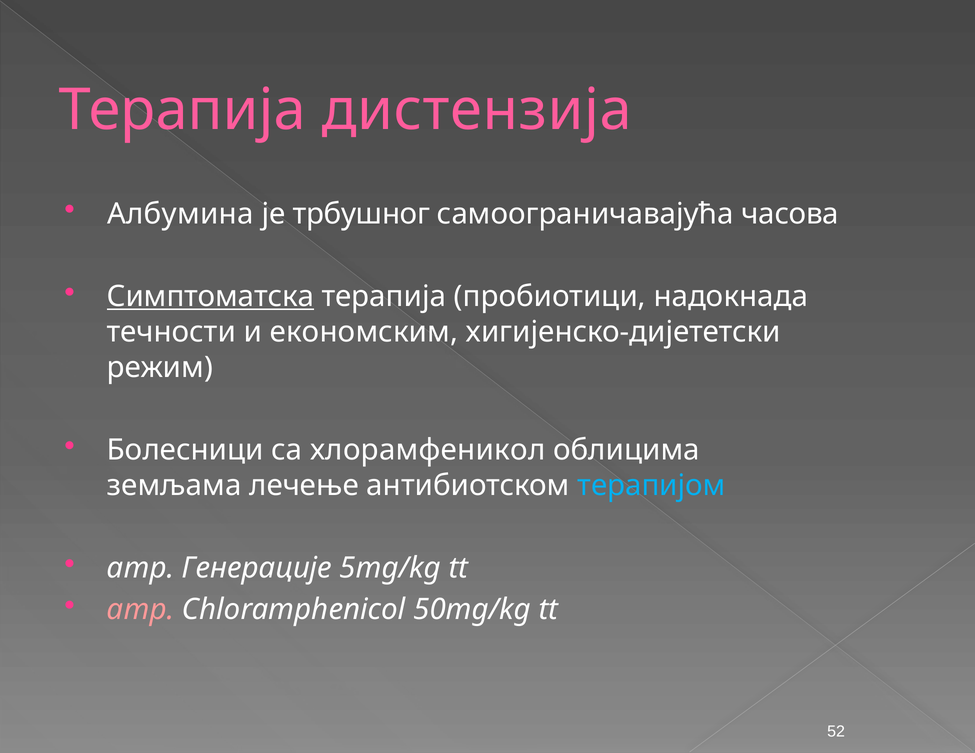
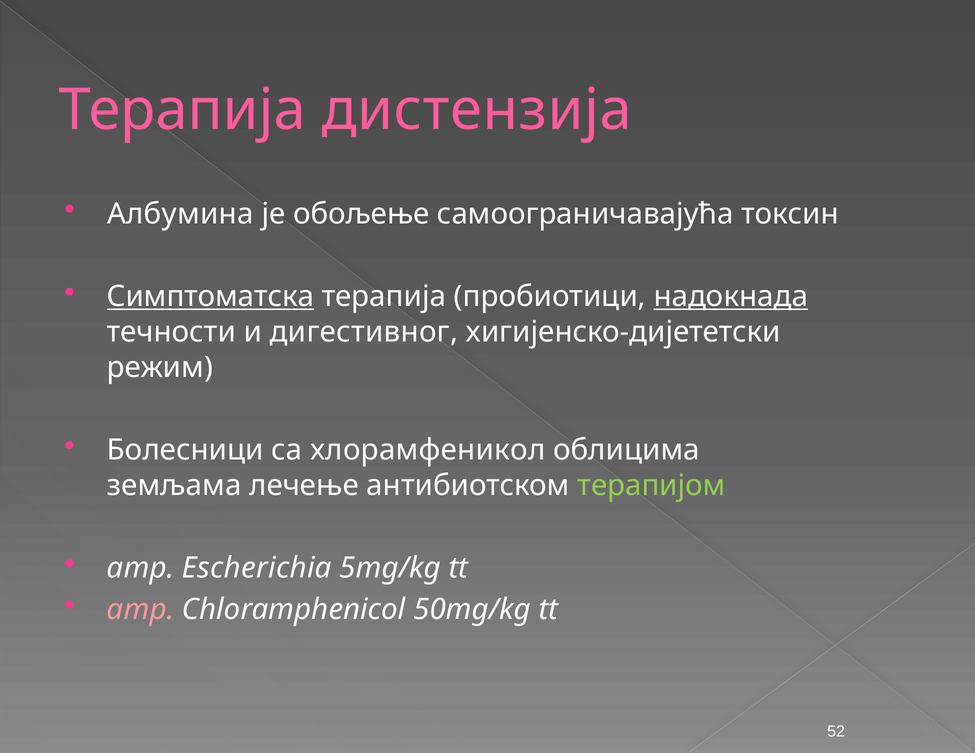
трбушног: трбушног -> обољење (361, 214)
часова: часова -> токсин (790, 214)
надокнада underline: none -> present (731, 297)
економским: економским -> дигестивног (364, 332)
терапијом colour: light blue -> light green (651, 486)
Генерације: Генерације -> Escherichia (257, 569)
